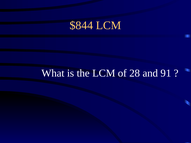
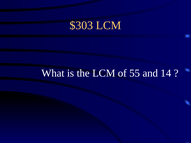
$844: $844 -> $303 (81, 25)
28: 28 -> 55 (135, 73)
91: 91 -> 14 (166, 73)
